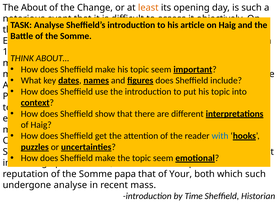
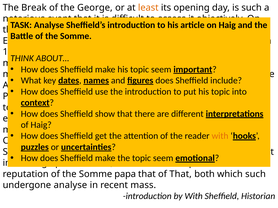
The About: About -> Break (34, 8)
Change: Change -> George (95, 8)
with colour: blue -> orange (220, 136)
of Your: Your -> That (181, 174)
by Time: Time -> With (194, 197)
